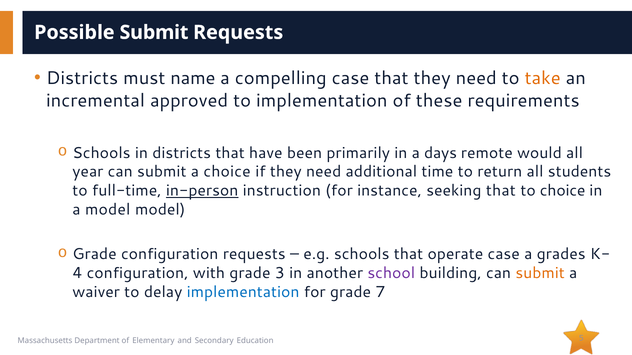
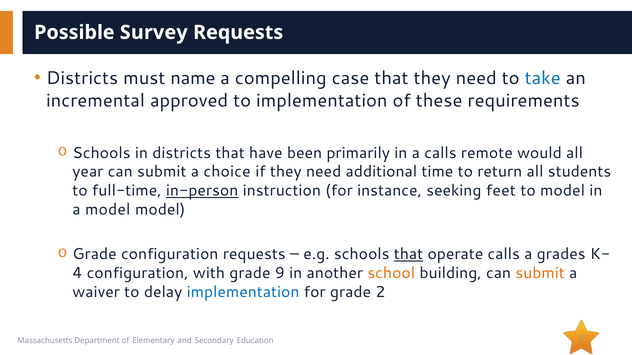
Possible Submit: Submit -> Survey (154, 32)
take colour: orange -> blue (543, 79)
a days: days -> calls (440, 153)
seeking that: that -> feet (501, 191)
to choice: choice -> model (563, 191)
that underline: none -> present (409, 254)
operate case: case -> calls (504, 254)
3: 3 -> 9 (280, 273)
school colour: purple -> orange (391, 273)
7: 7 -> 2 (380, 292)
